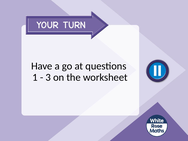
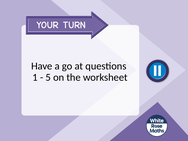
3: 3 -> 5 (48, 77)
